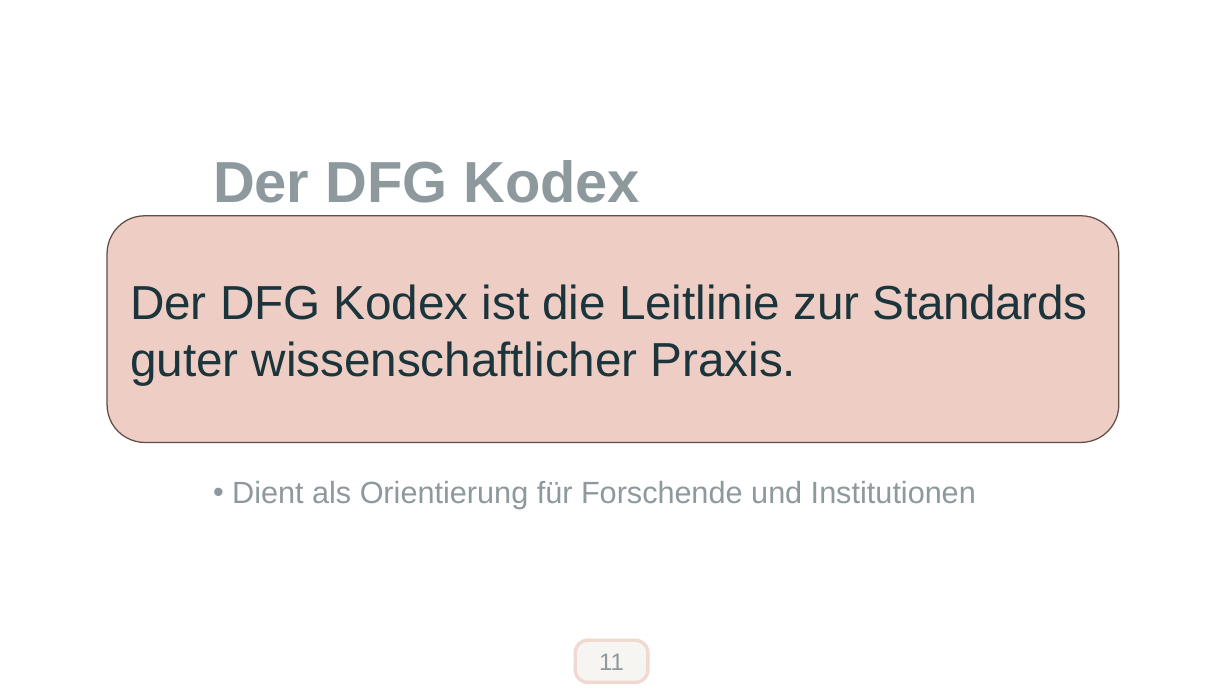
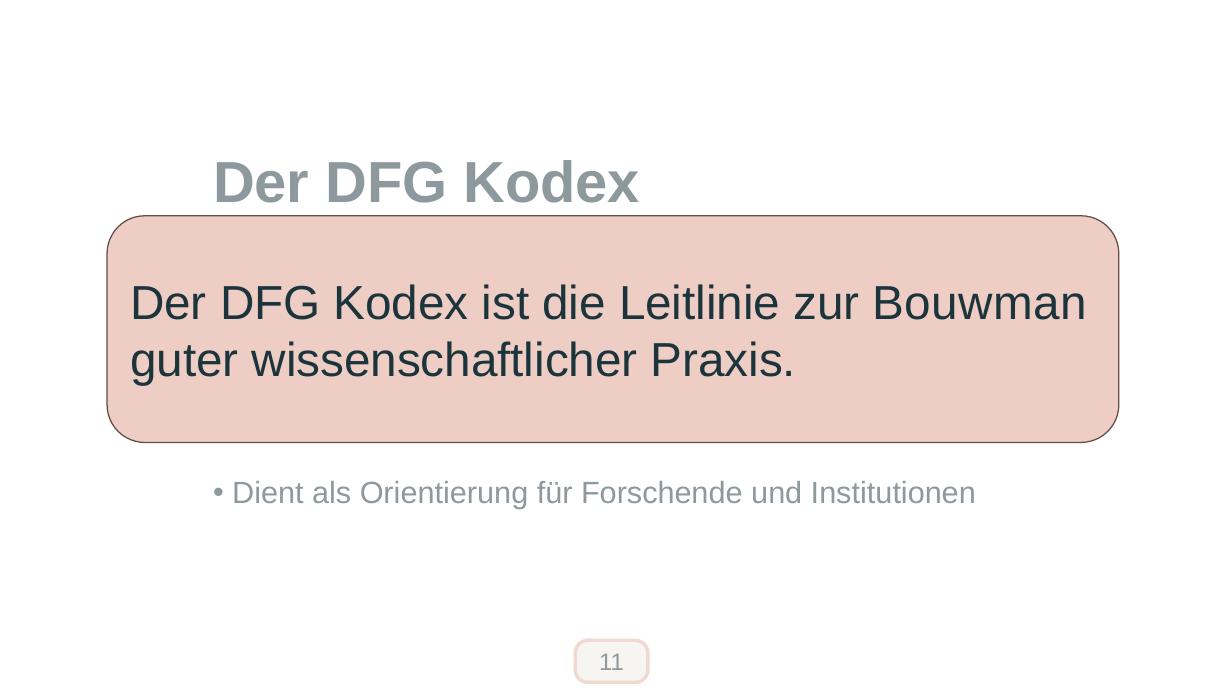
Standards: Standards -> Bouwman (980, 304)
